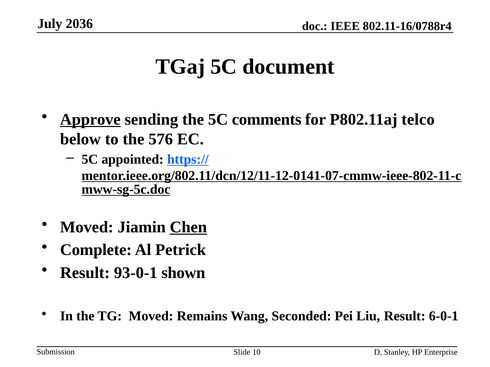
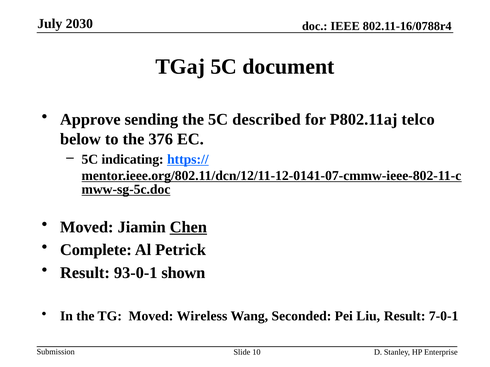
2036: 2036 -> 2030 (79, 24)
Approve underline: present -> none (90, 120)
comments: comments -> described (266, 120)
576: 576 -> 376 (161, 139)
appointed: appointed -> indicating (133, 160)
Remains: Remains -> Wireless (202, 316)
6-0-1: 6-0-1 -> 7-0-1 (444, 316)
